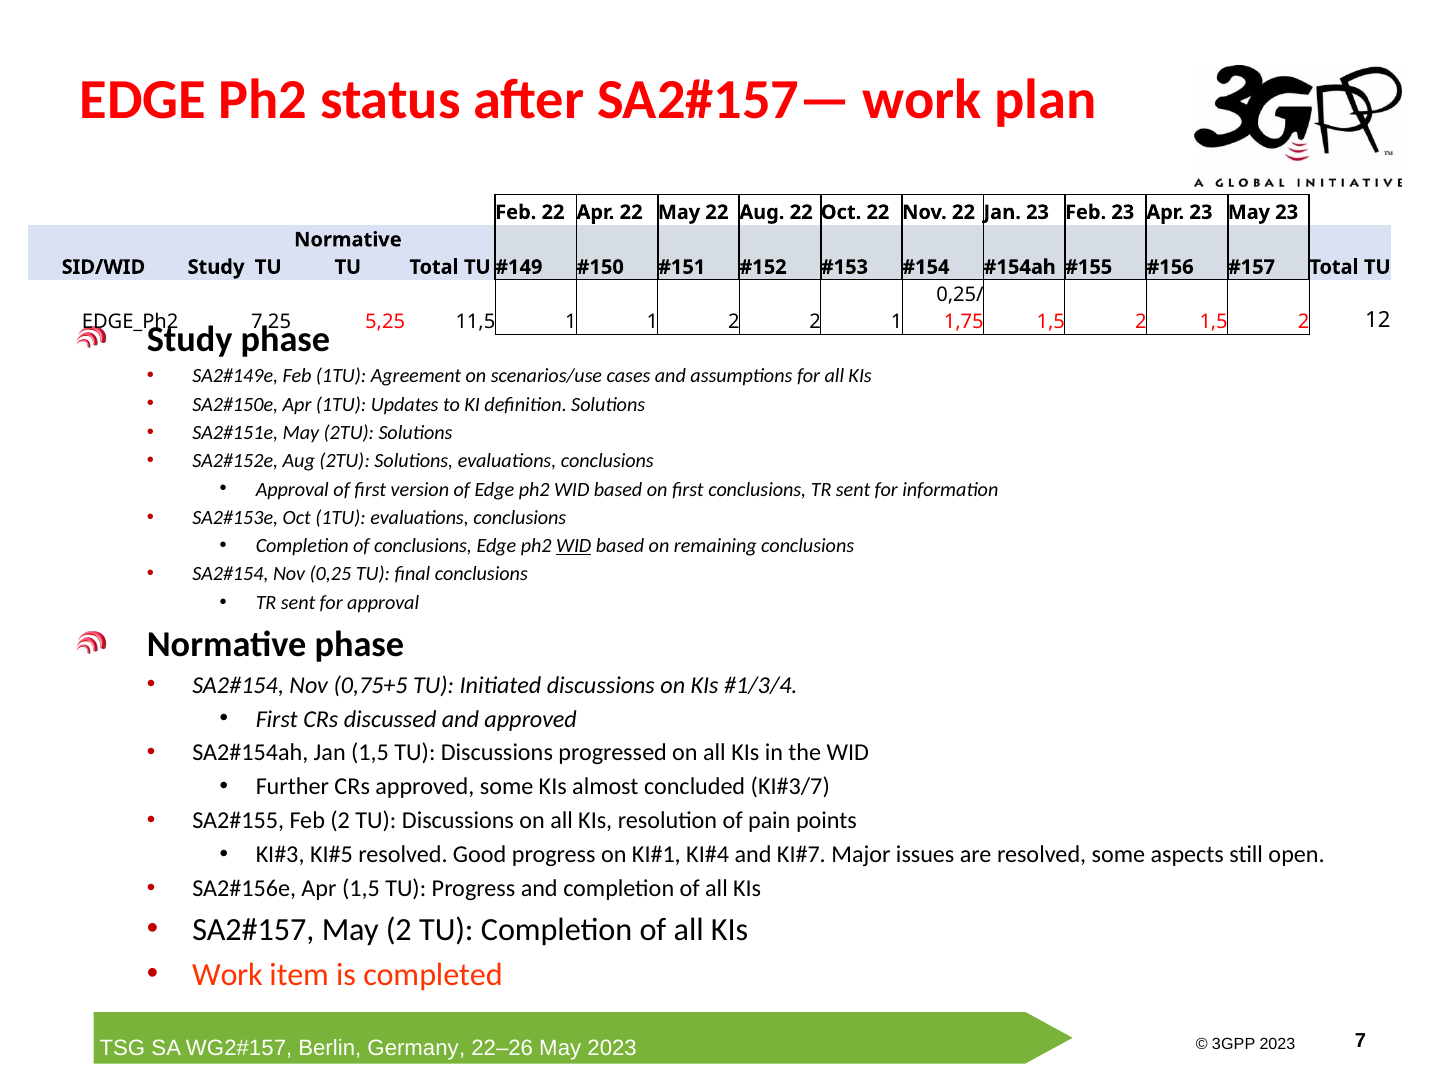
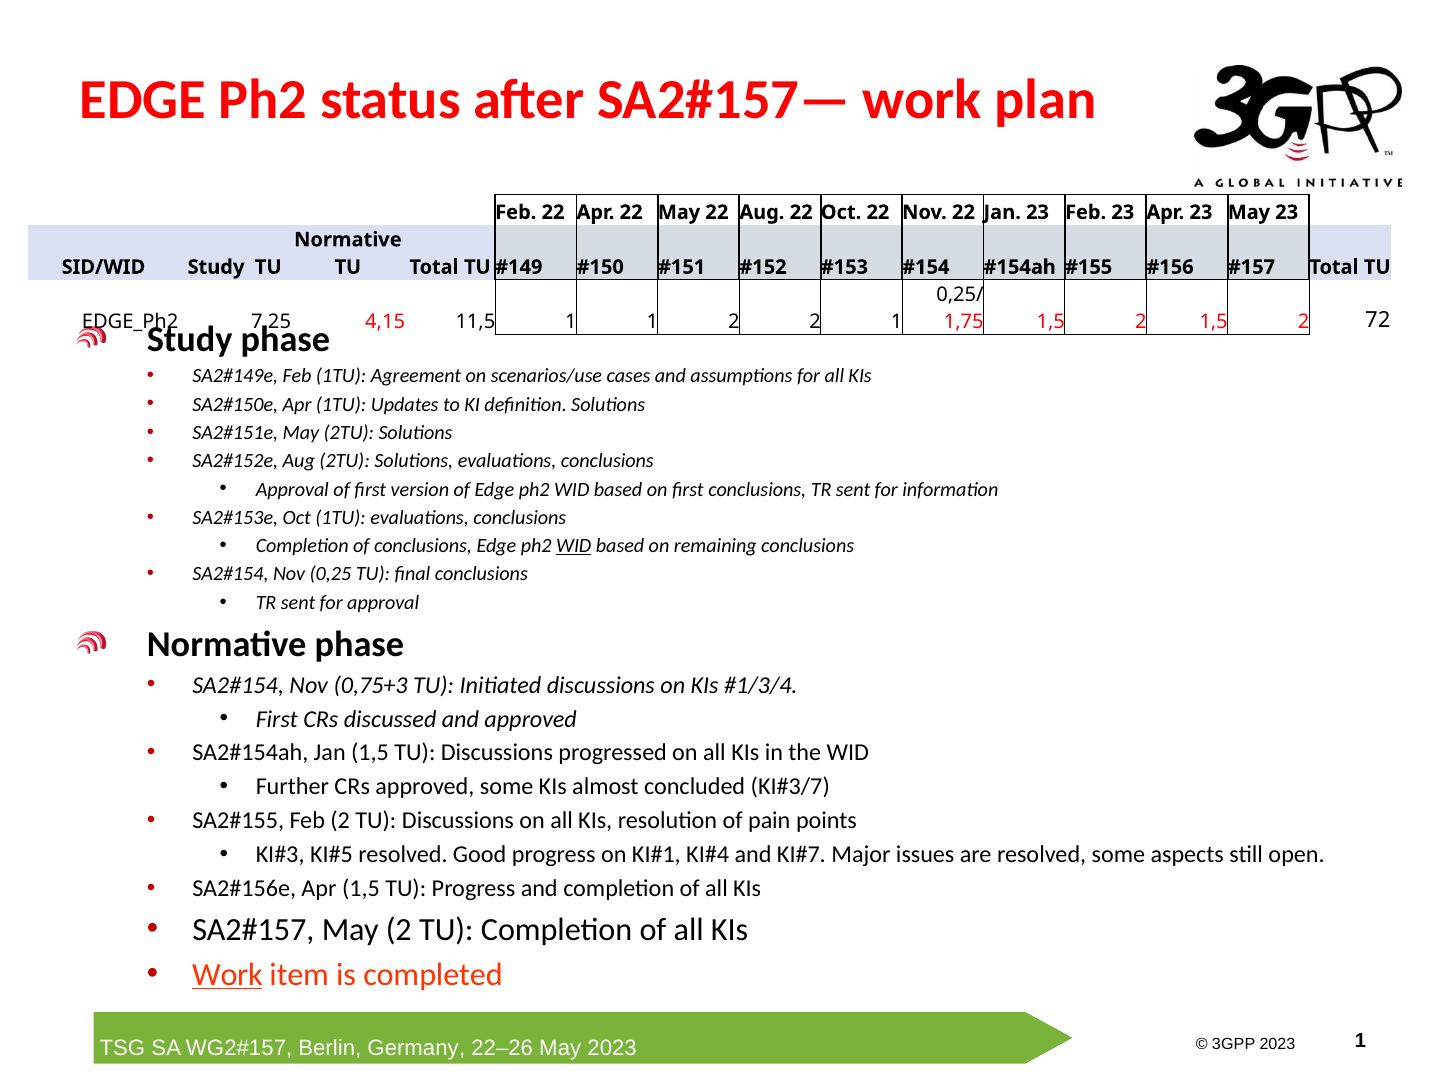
5,25: 5,25 -> 4,15 (385, 322)
12: 12 -> 72 (1378, 320)
0,75+5: 0,75+5 -> 0,75+3 (371, 685)
Work underline: none -> present (227, 974)
7: 7 -> 1 (1360, 1040)
